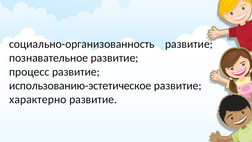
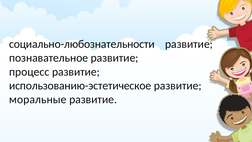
социально-организованность: социально-организованность -> социально-любознательности (82, 44)
характерно: характерно -> моральные (38, 99)
